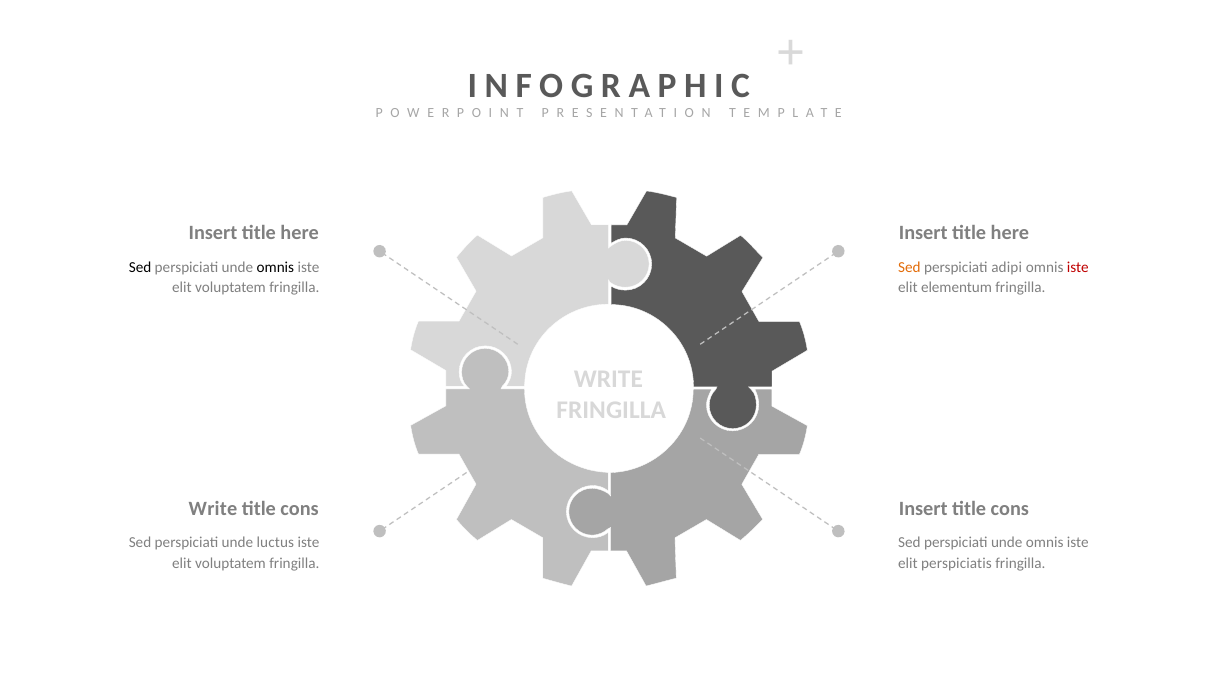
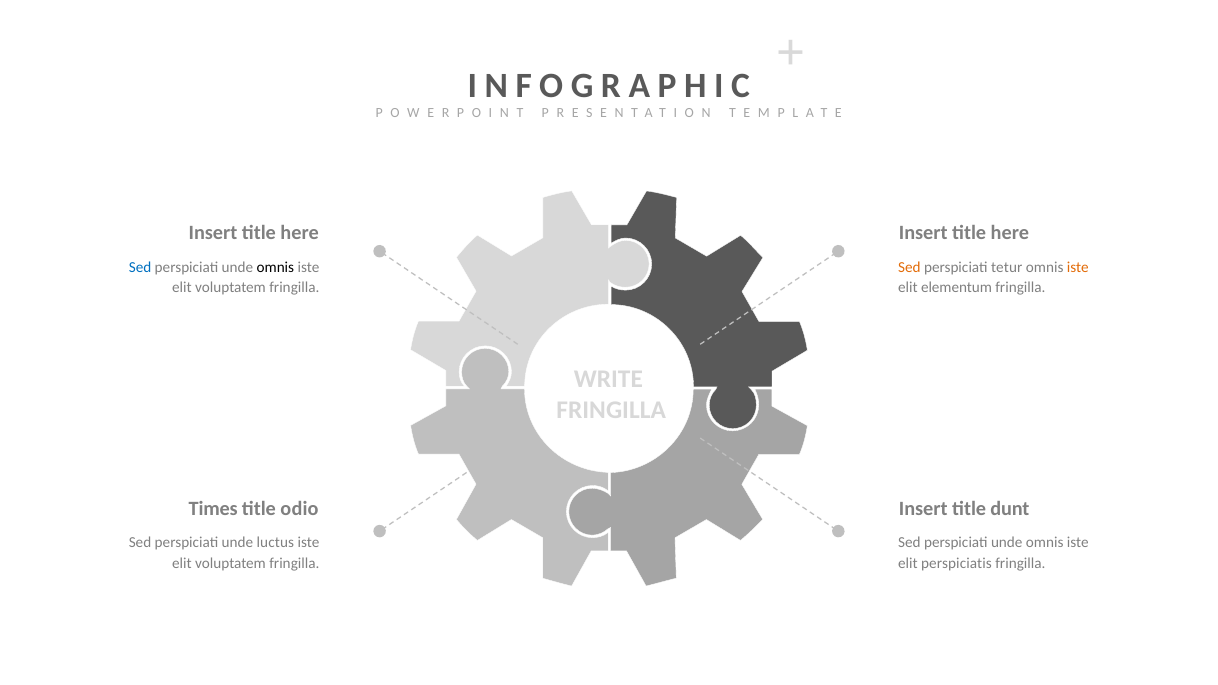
Sed colour: black -> blue (140, 268)
adipi: adipi -> tetur (1007, 268)
iste colour: red -> orange (1078, 268)
Write: Write -> Times (213, 509)
cons: cons -> odio (300, 509)
Insert title cons: cons -> dunt (1010, 509)
